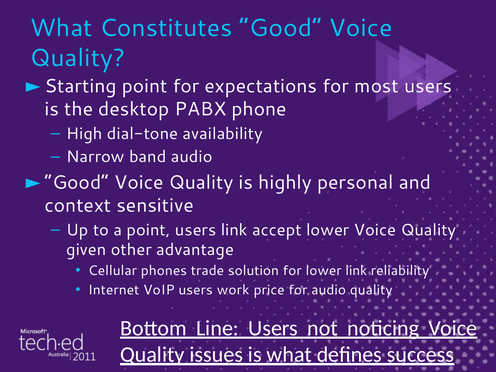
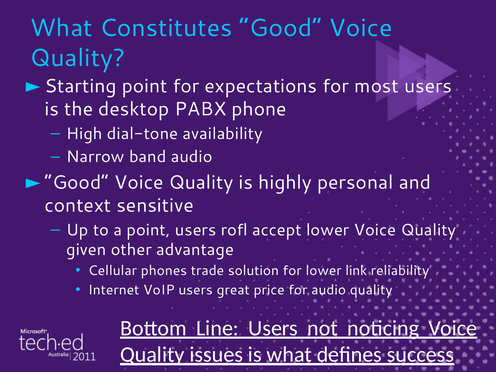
users link: link -> rofl (234, 230)
work: work -> great (233, 290)
